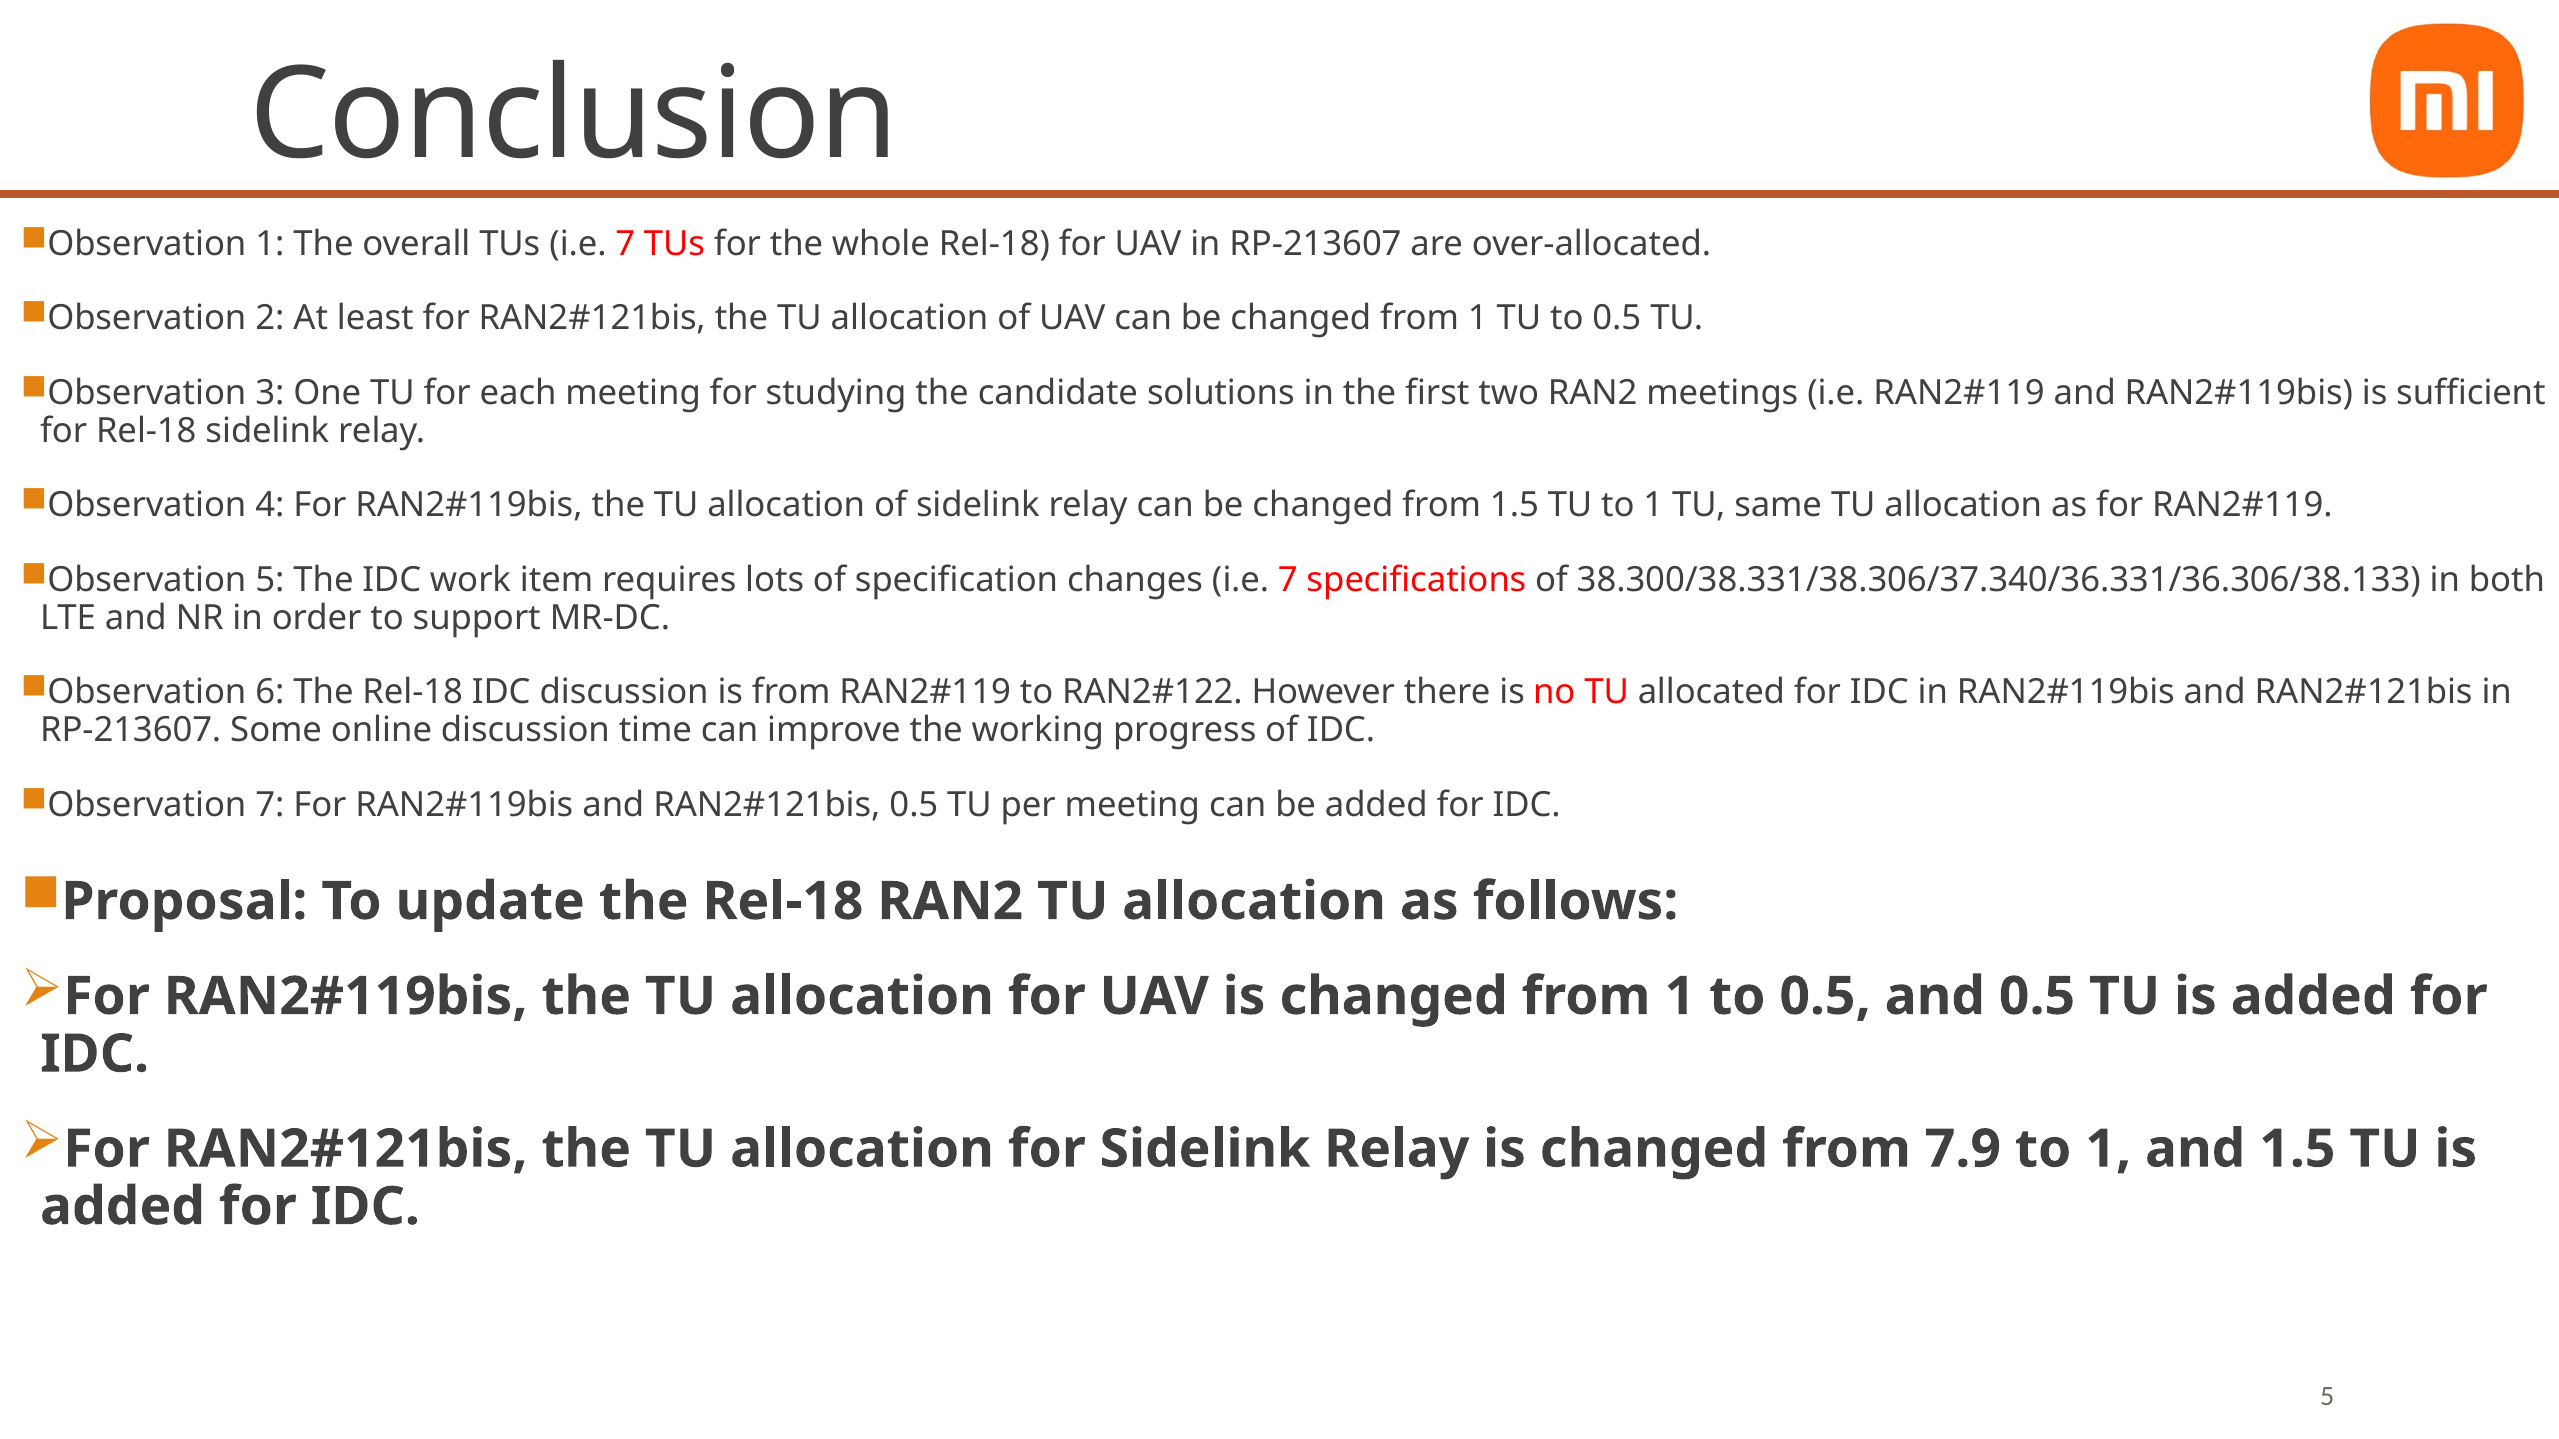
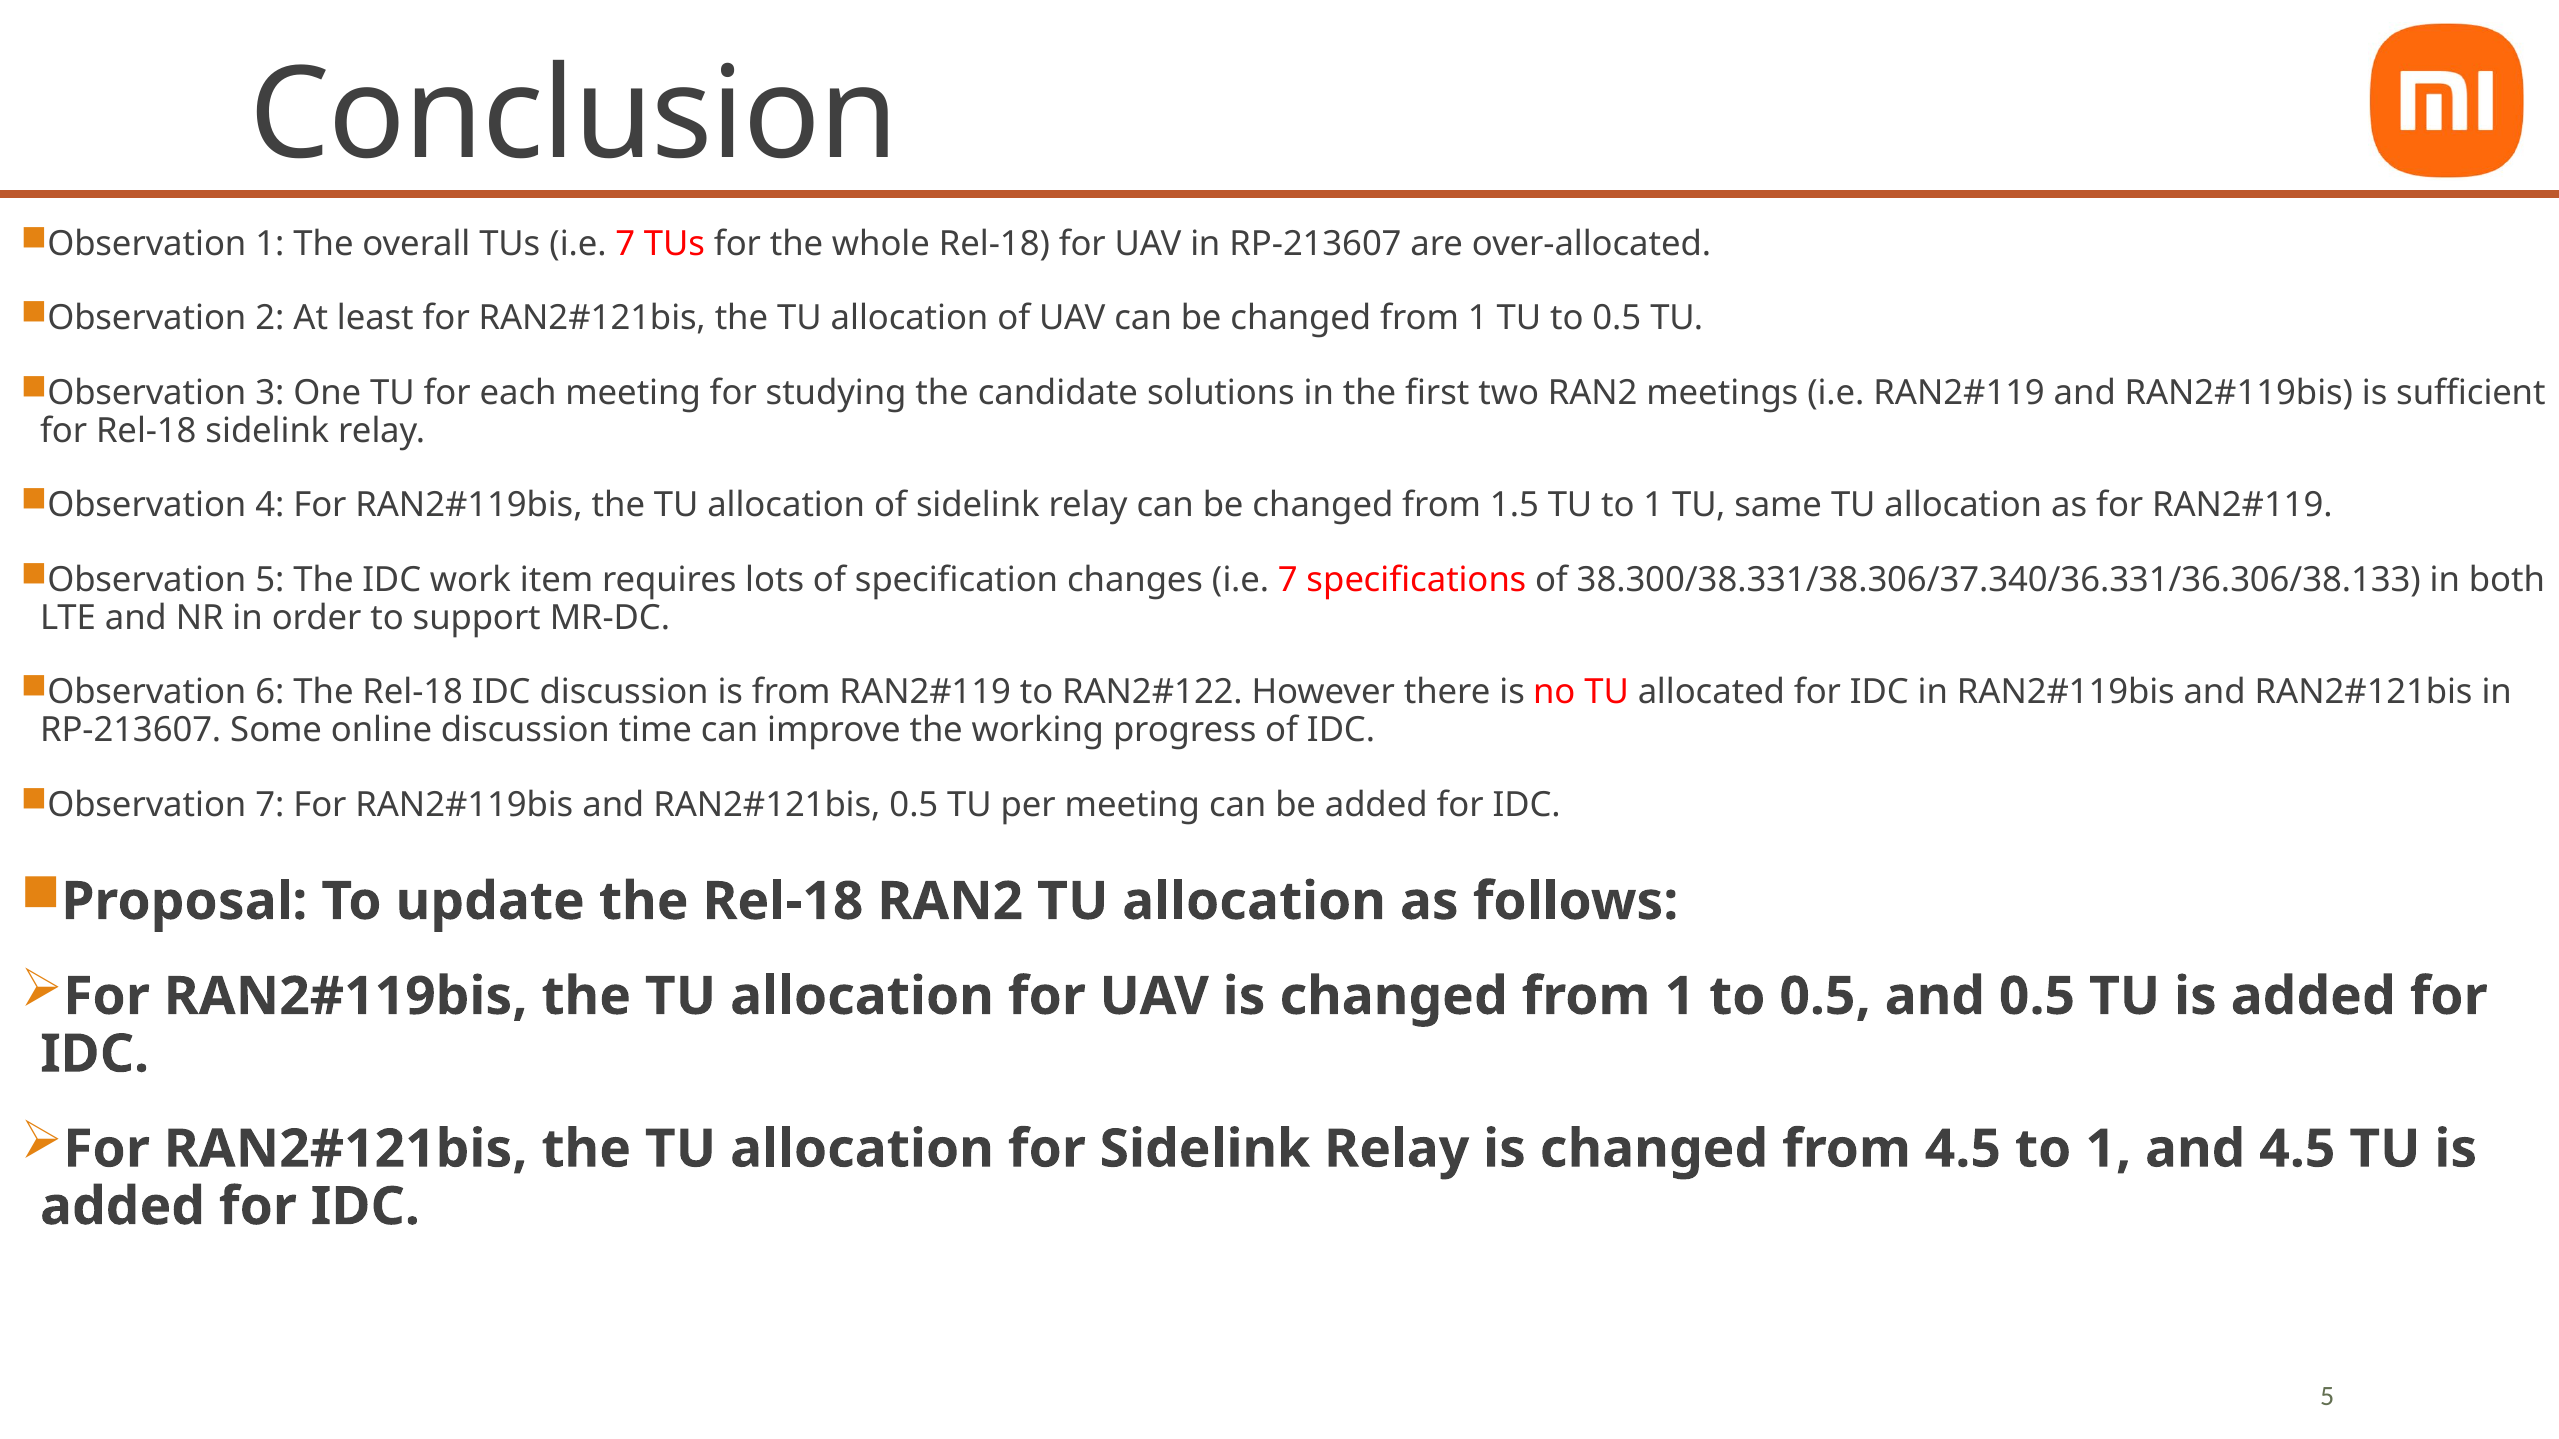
from 7.9: 7.9 -> 4.5 (1963, 1149)
and 1.5: 1.5 -> 4.5 (2297, 1149)
